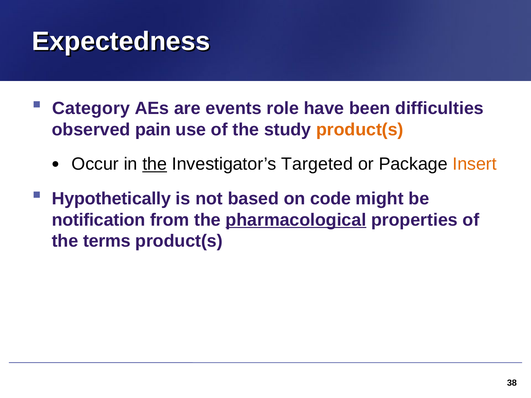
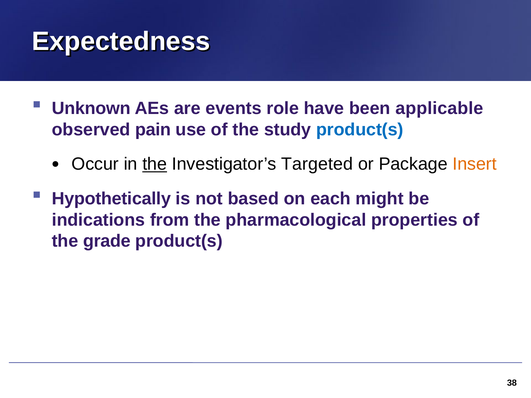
Category: Category -> Unknown (91, 108)
difficulties: difficulties -> applicable (439, 108)
product(s colour: orange -> blue (360, 130)
code: code -> each (330, 199)
notification: notification -> indications (98, 220)
pharmacological underline: present -> none (296, 220)
terms: terms -> grade (107, 241)
